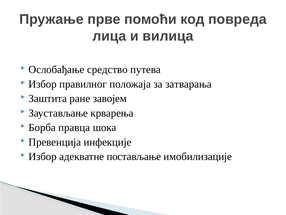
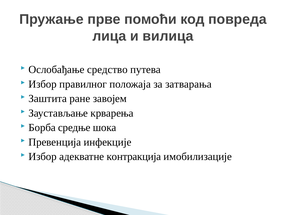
правца: правца -> средње (74, 127)
постављање: постављање -> контракција (134, 156)
